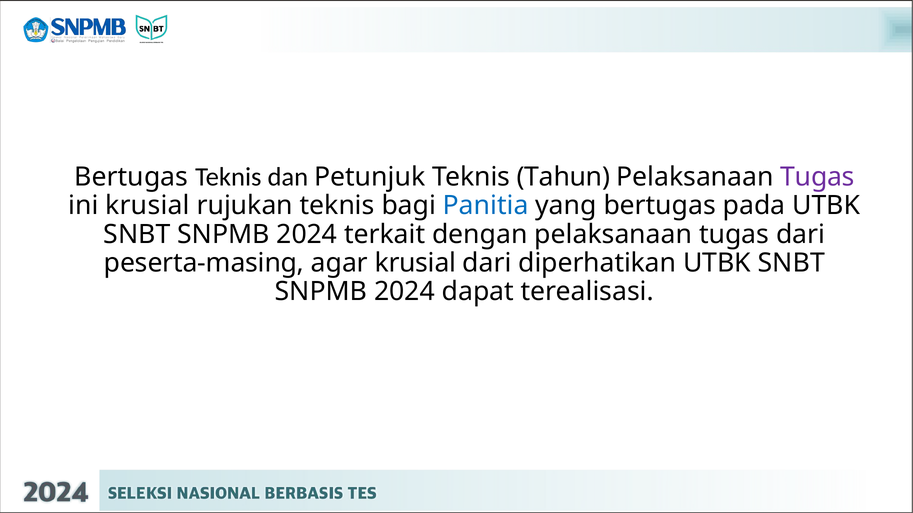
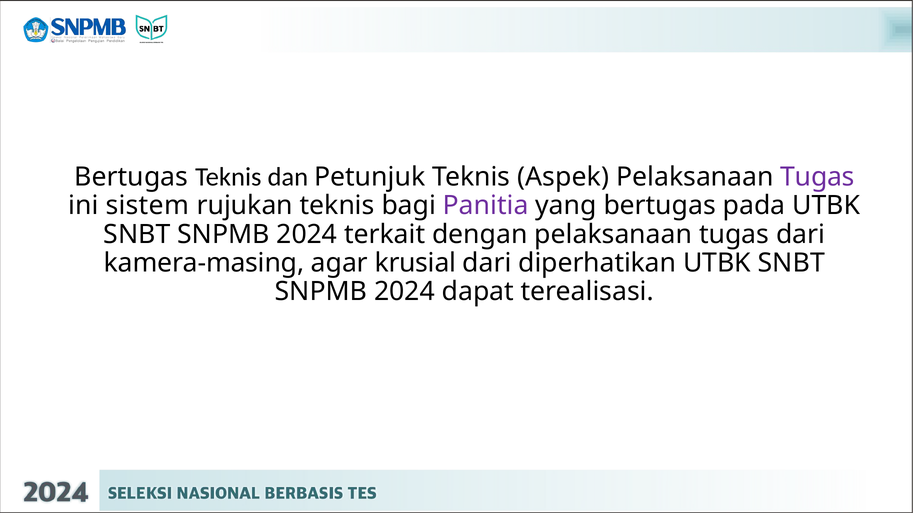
Tahun: Tahun -> Aspek (563, 177)
ini krusial: krusial -> sistem (147, 206)
Panitia colour: blue -> purple (486, 206)
peserta-masing: peserta-masing -> kamera-masing (204, 263)
